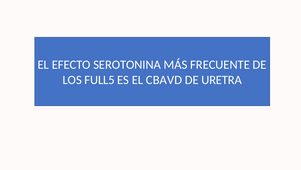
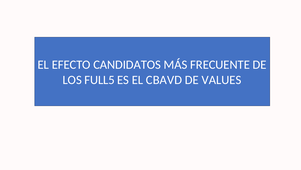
SEROTONINA: SEROTONINA -> CANDIDATOS (127, 64)
URETRA: URETRA -> VALUES (222, 80)
